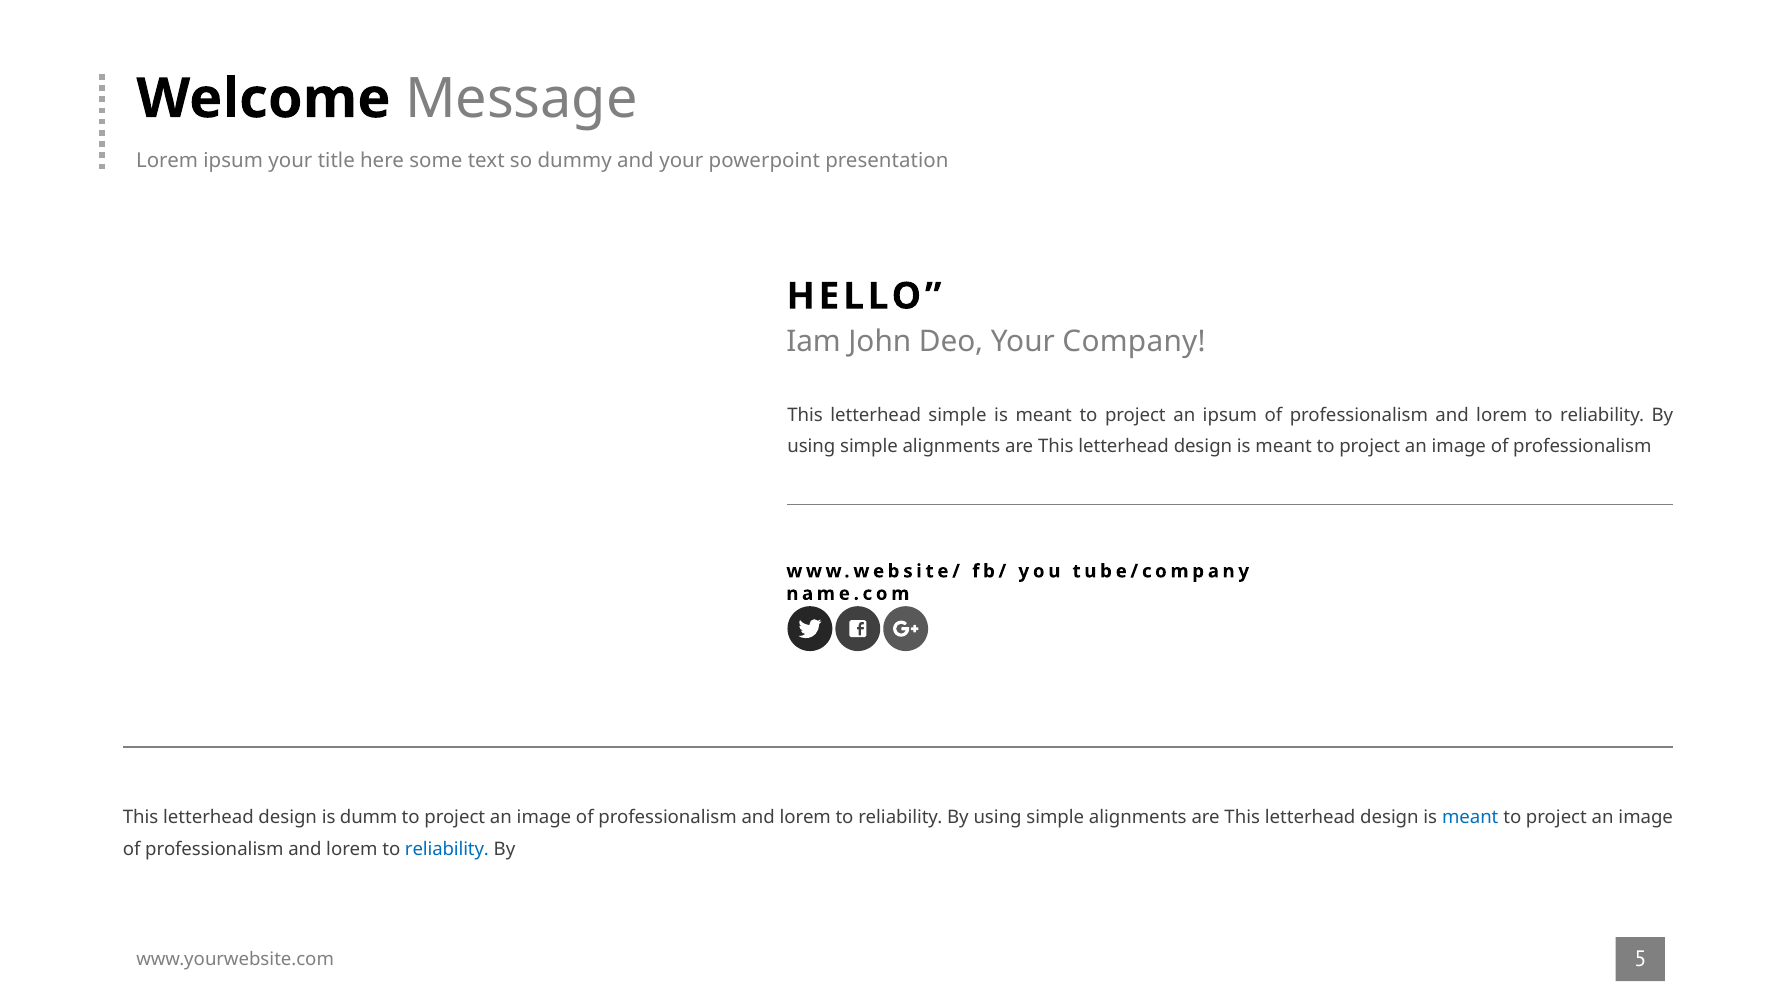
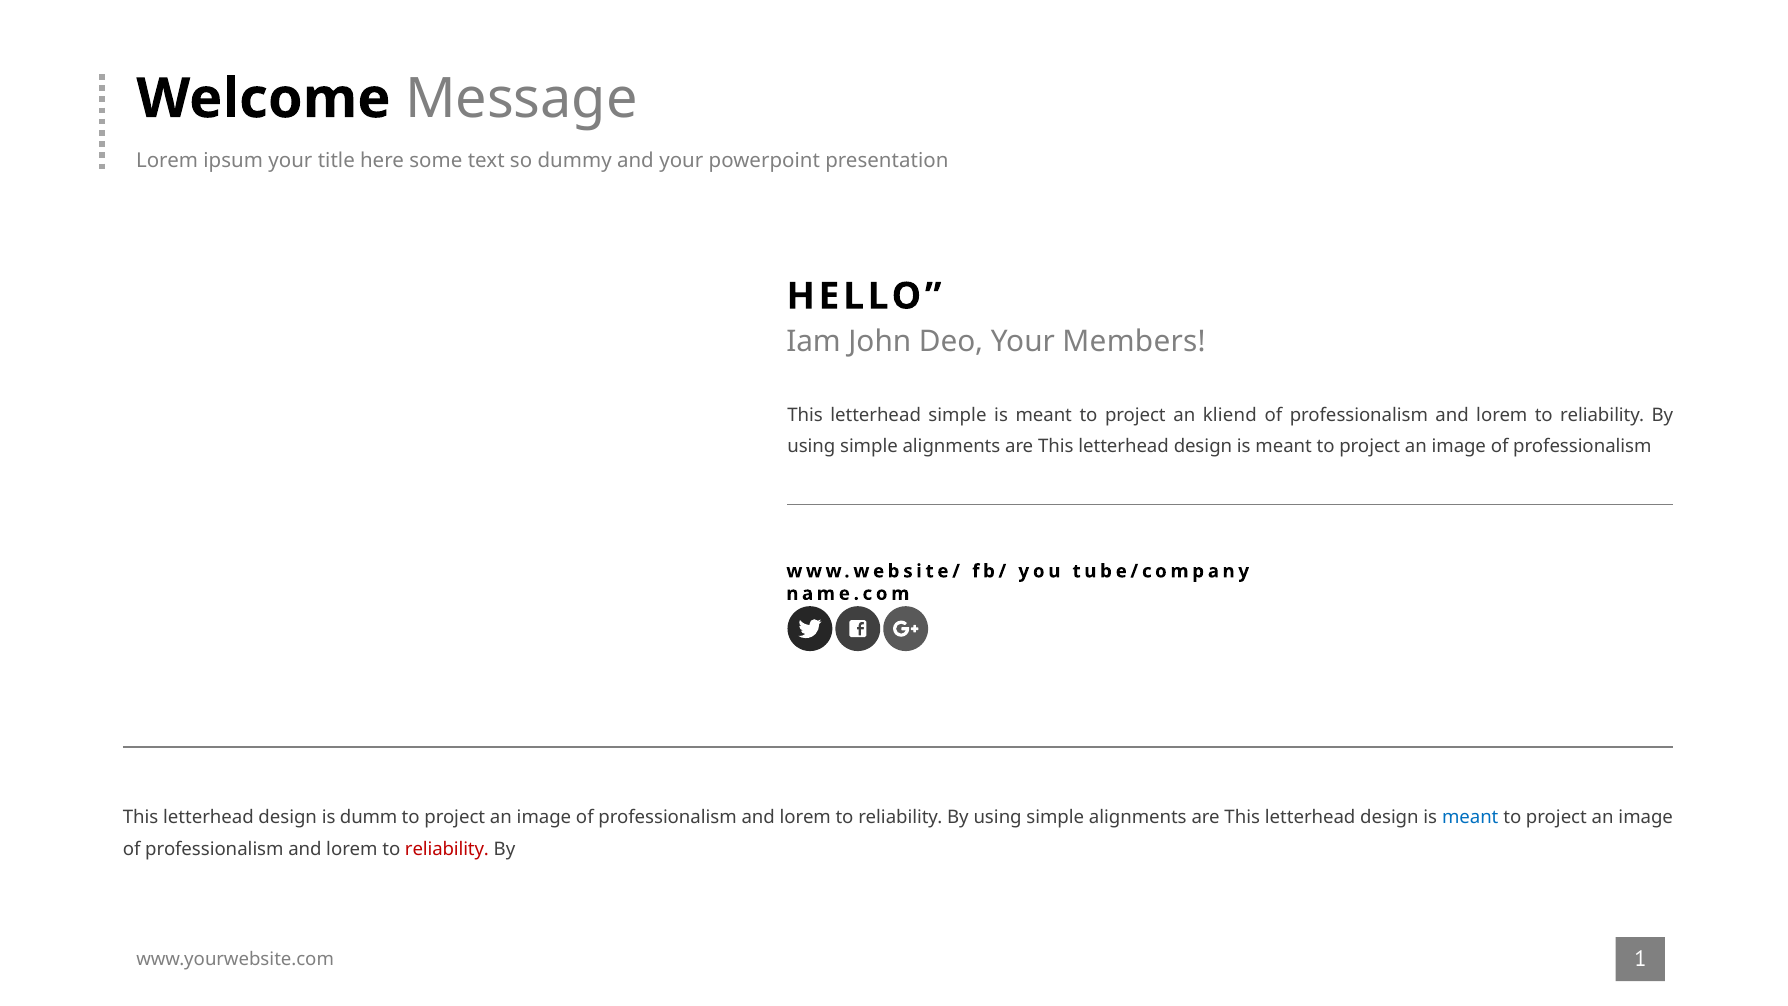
Company: Company -> Members (1134, 342)
an ipsum: ipsum -> kliend (1230, 415)
reliability colour: blue -> red (447, 849)
5: 5 -> 1 (1640, 959)
